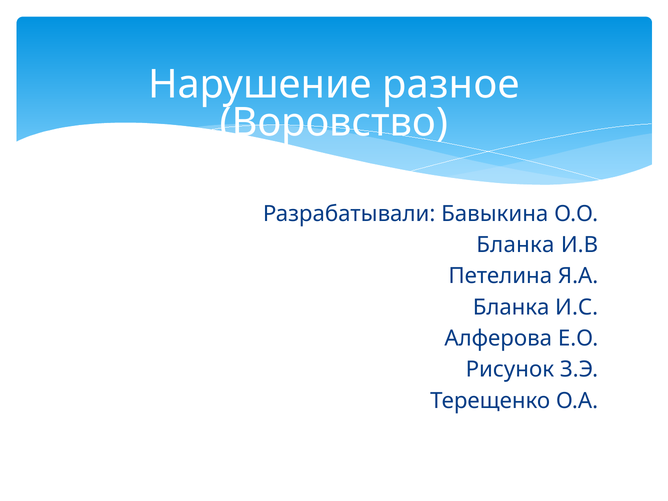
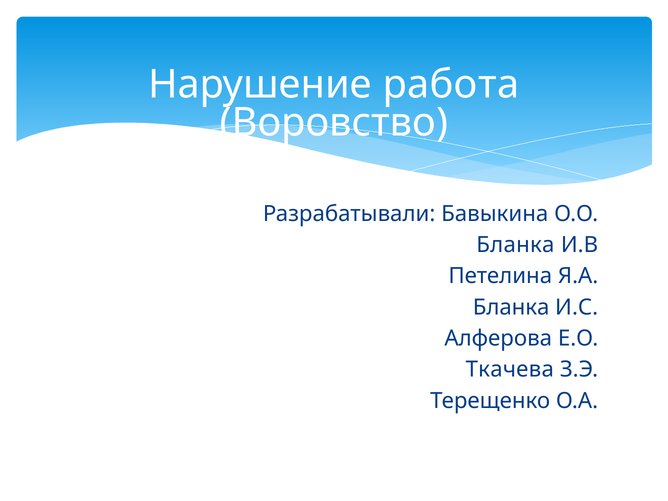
разное: разное -> работа (451, 85)
Рисунок: Рисунок -> Ткачева (510, 370)
